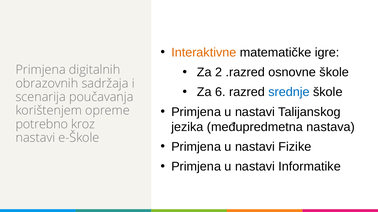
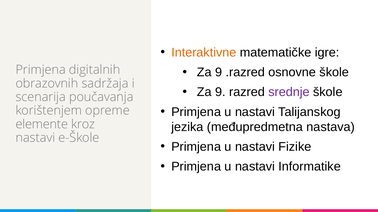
2: 2 -> 9 (219, 72)
6: 6 -> 9 (220, 92)
srednje colour: blue -> purple (289, 92)
potrebno: potrebno -> elemente (42, 124)
